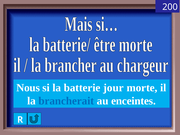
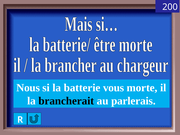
jour: jour -> vous (114, 88)
brancherait colour: blue -> black (66, 101)
enceintes: enceintes -> parlerais (133, 101)
